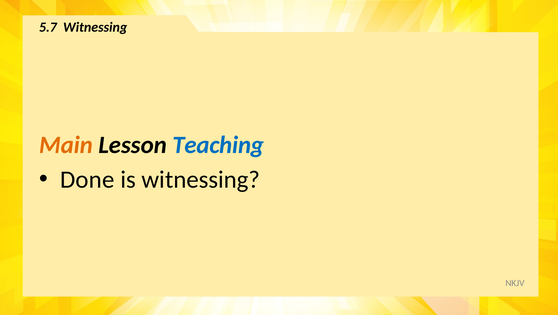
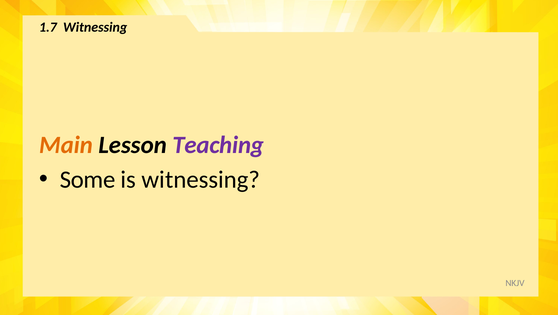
5.7: 5.7 -> 1.7 (48, 27)
Teaching colour: blue -> purple (218, 145)
Done: Done -> Some (88, 180)
